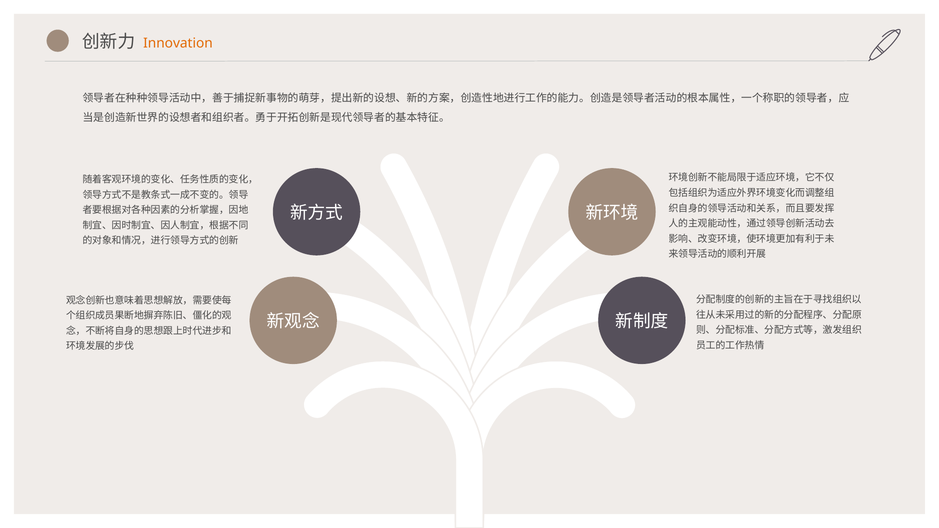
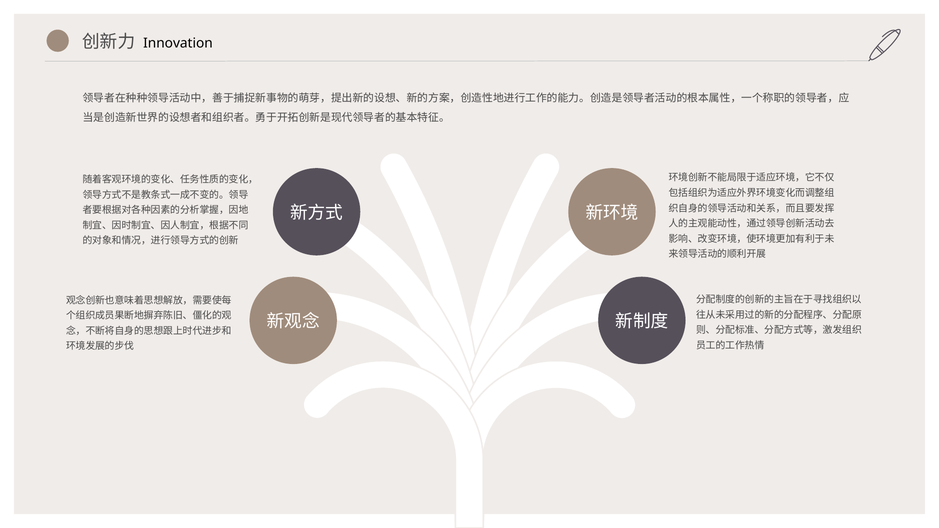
Innovation colour: orange -> black (178, 43)
